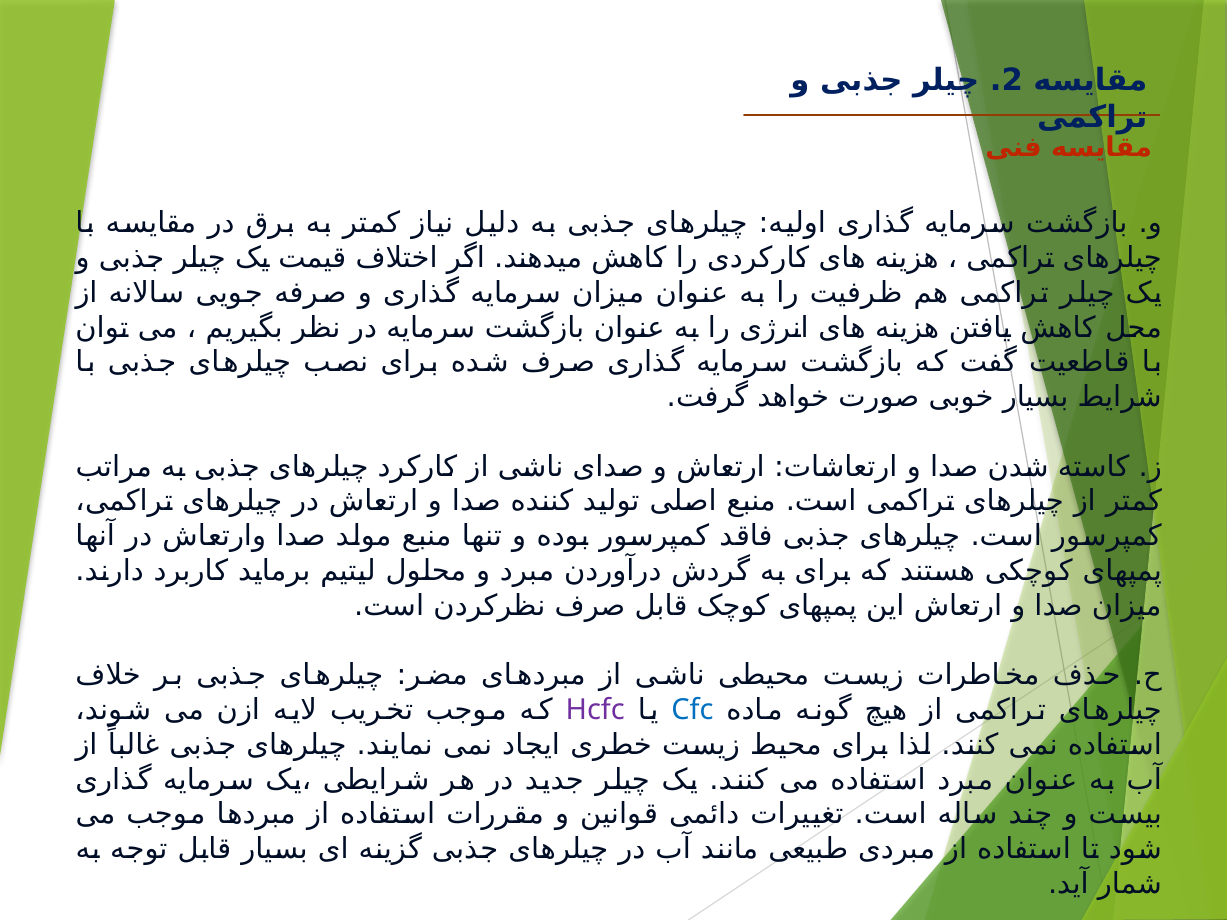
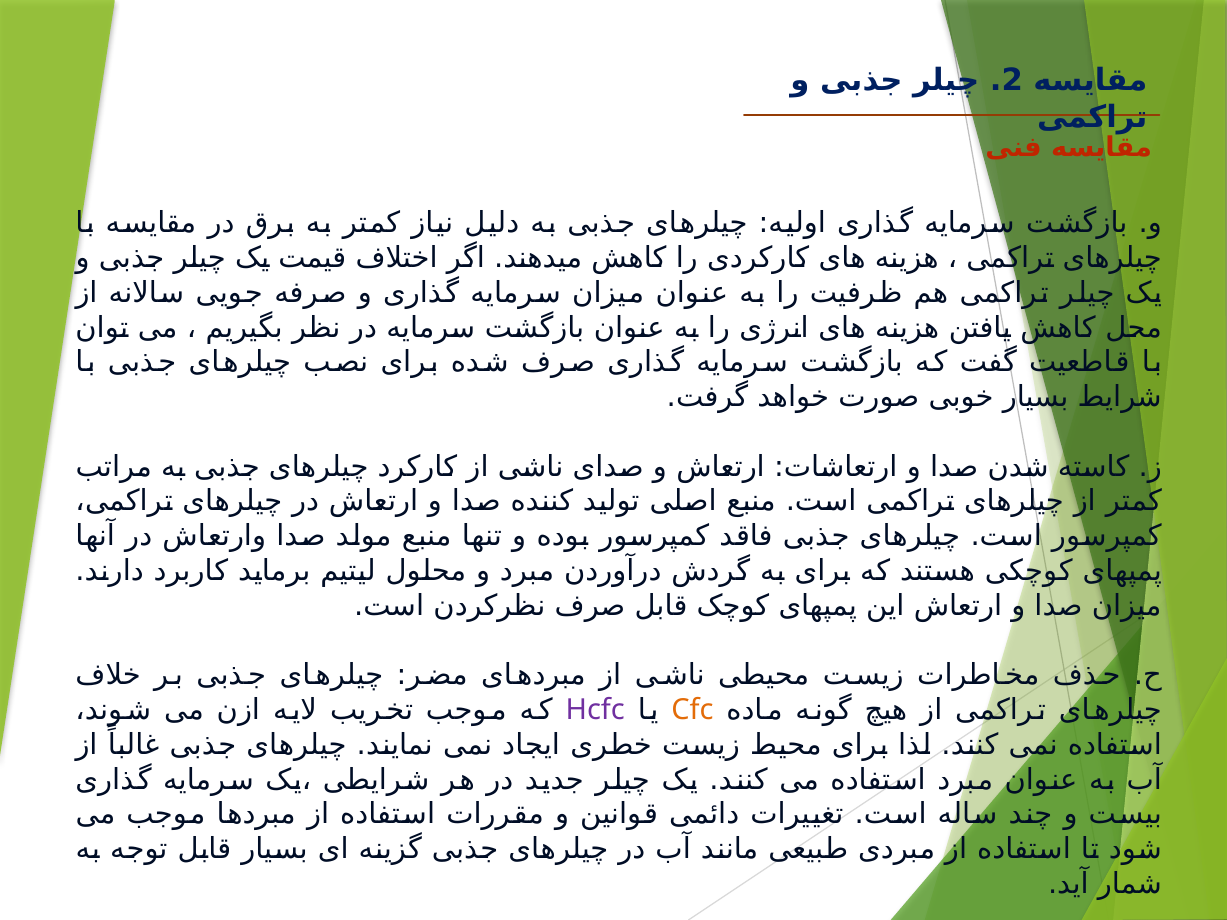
Cfc colour: blue -> orange (692, 710)
